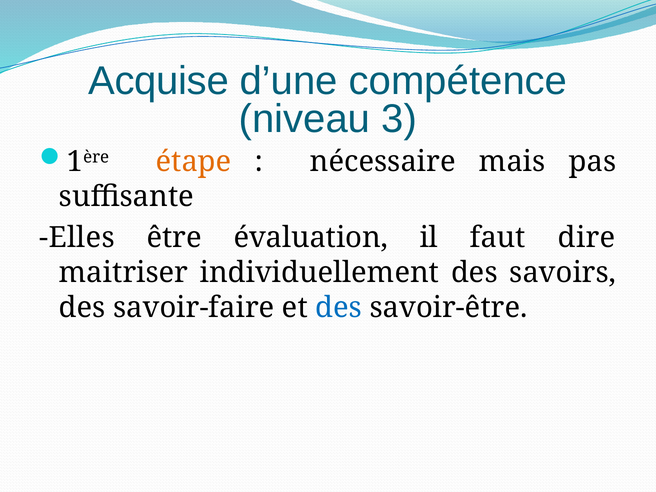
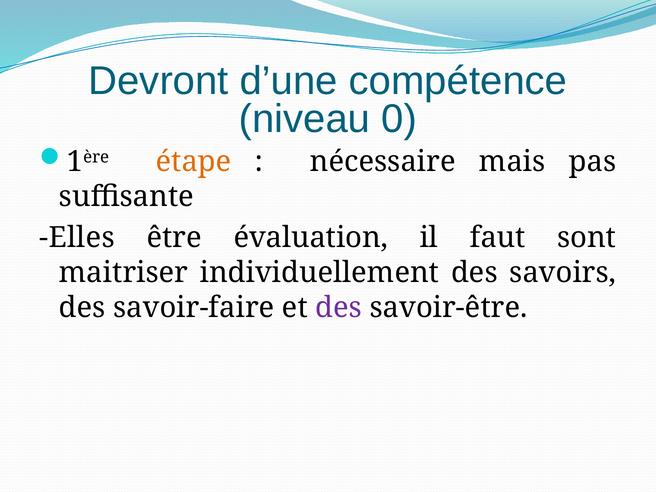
Acquise: Acquise -> Devront (158, 81)
3: 3 -> 0 (399, 119)
dire: dire -> sont (587, 238)
des colour: blue -> purple (339, 308)
